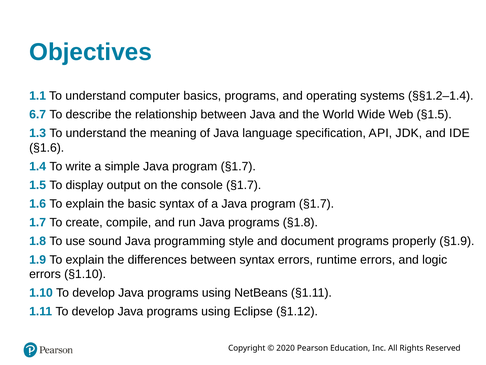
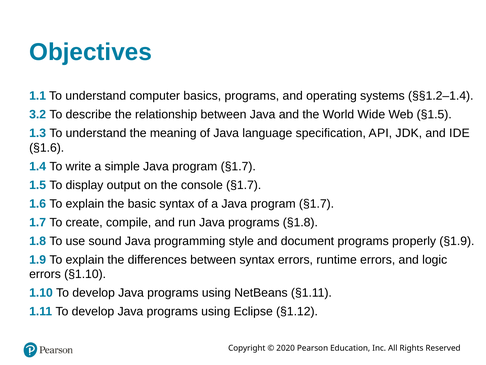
6.7: 6.7 -> 3.2 (38, 114)
